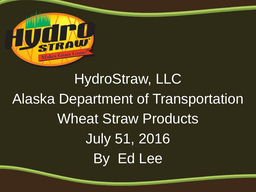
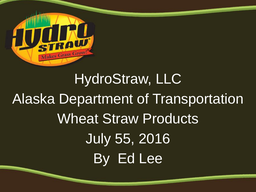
51: 51 -> 55 (125, 139)
